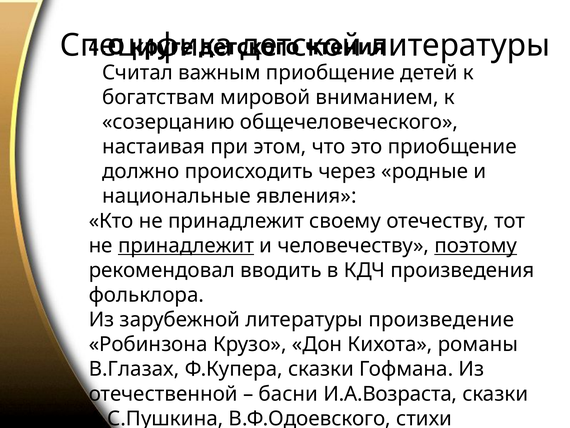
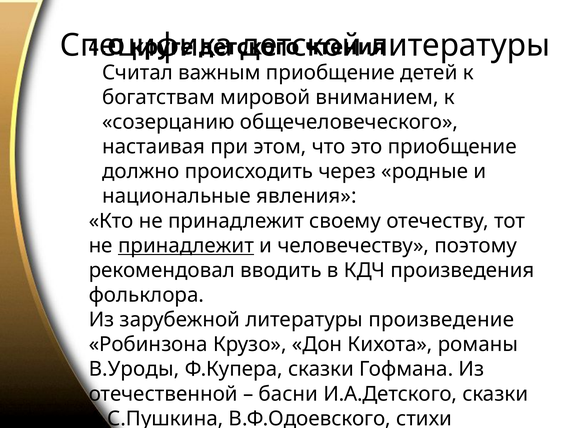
поэтому underline: present -> none (476, 245)
В.Глазах: В.Глазах -> В.Уроды (134, 369)
И.А.Возраста: И.А.Возраста -> И.А.Детского (390, 393)
